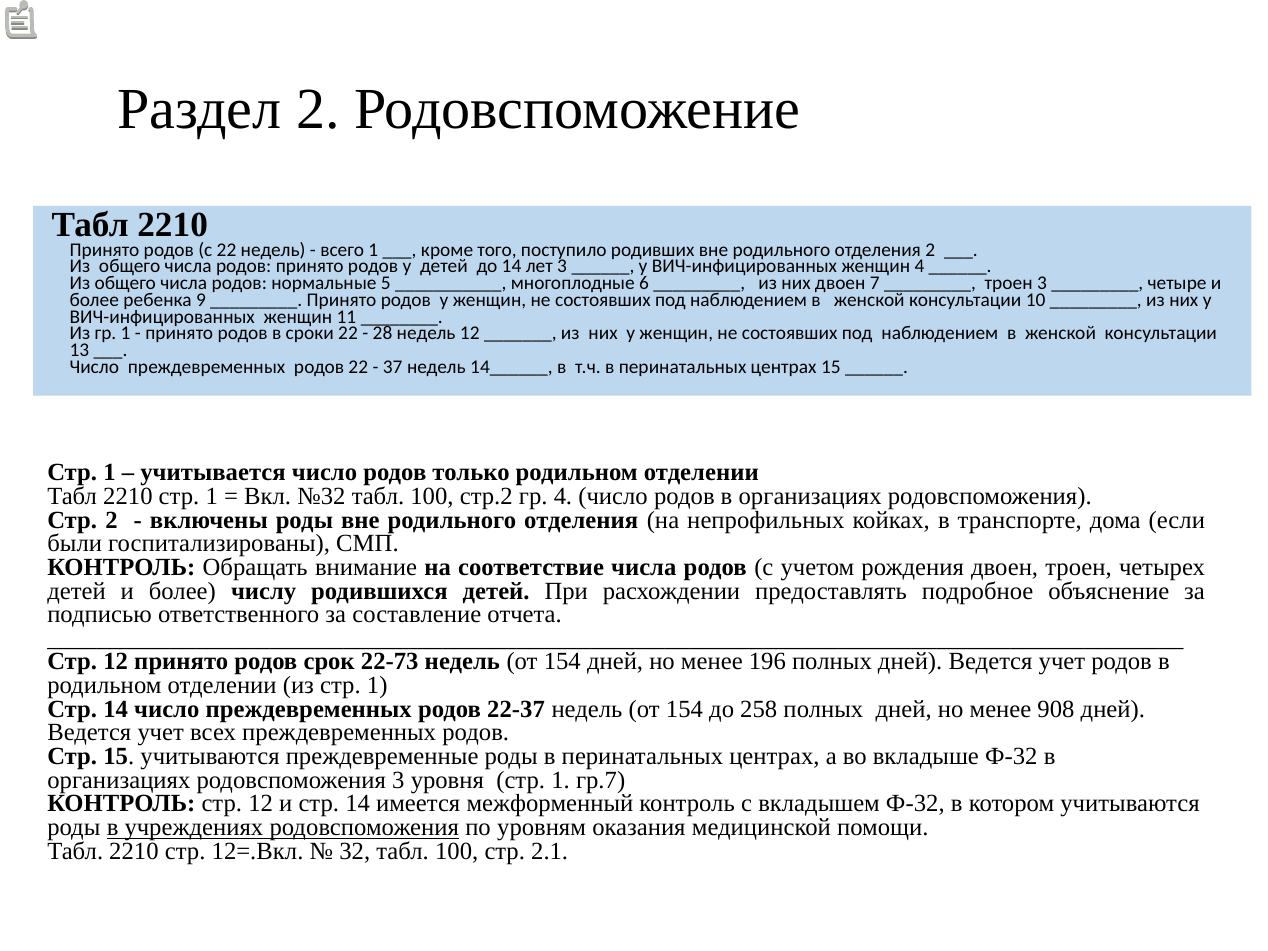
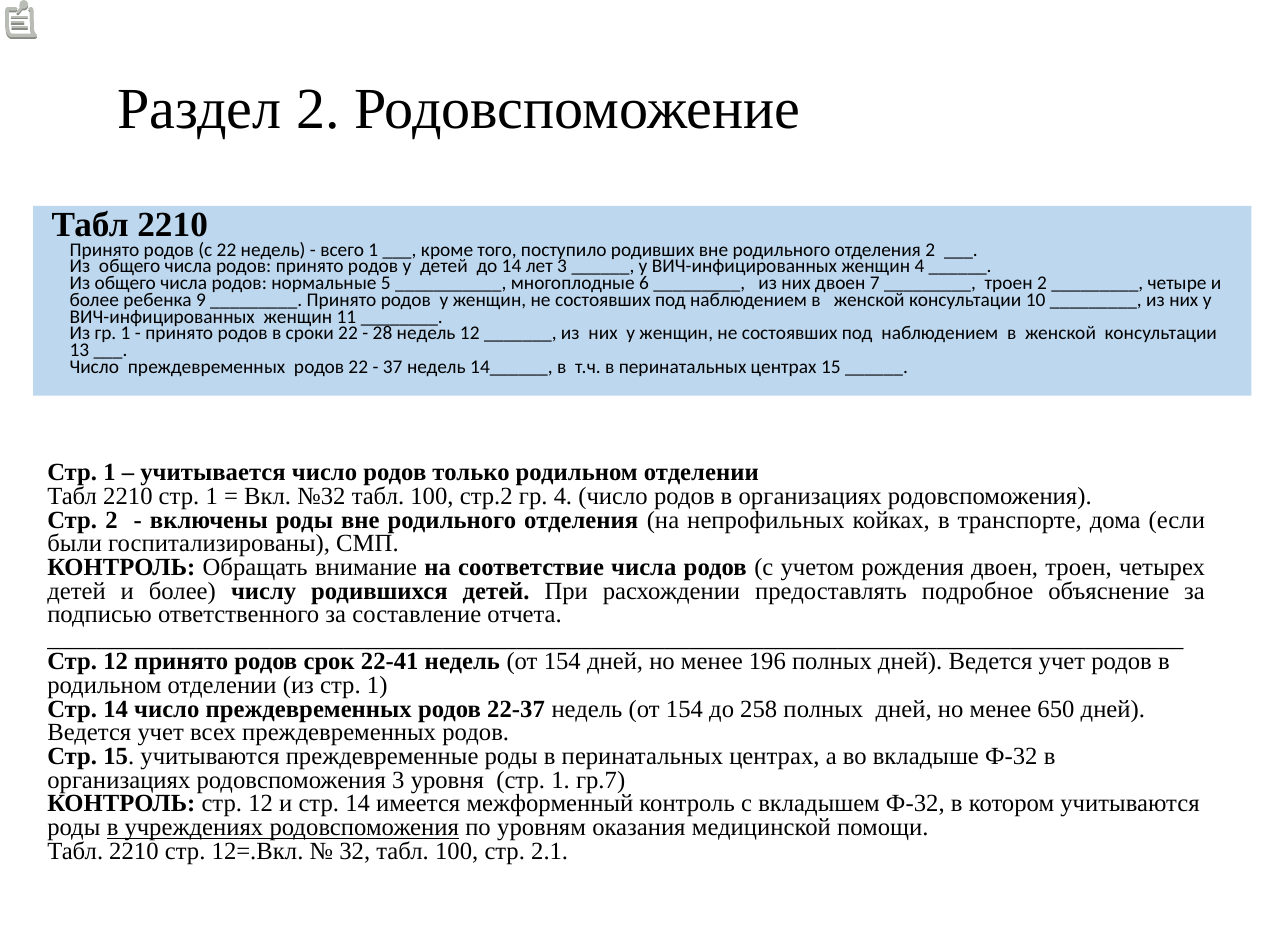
троен 3: 3 -> 2 (1042, 283)
22-73: 22-73 -> 22-41 (390, 662)
908: 908 -> 650 (1056, 709)
